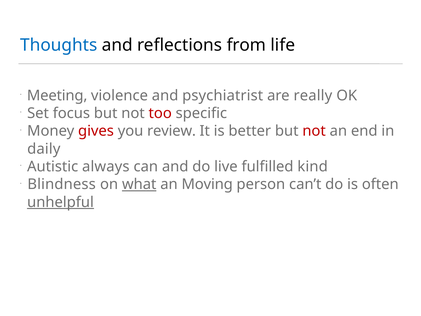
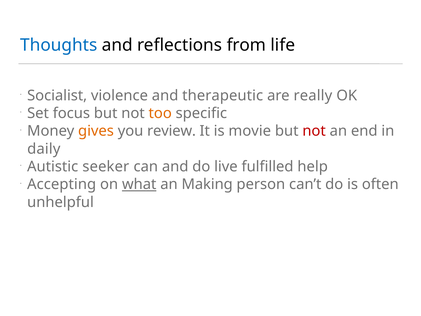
Meeting: Meeting -> Socialist (57, 95)
psychiatrist: psychiatrist -> therapeutic (223, 95)
too colour: red -> orange (160, 113)
gives colour: red -> orange (96, 131)
better: better -> movie (250, 131)
always: always -> seeker (106, 166)
kind: kind -> help (313, 166)
Blindness: Blindness -> Accepting (62, 184)
Moving: Moving -> Making (207, 184)
unhelpful underline: present -> none (60, 202)
